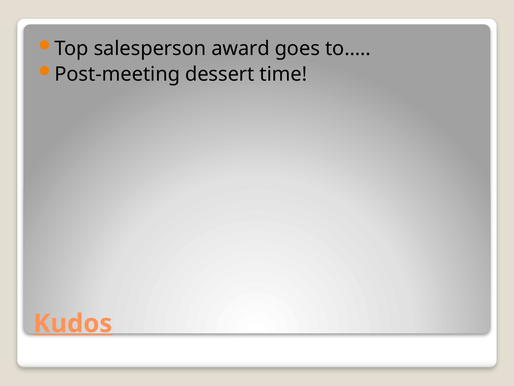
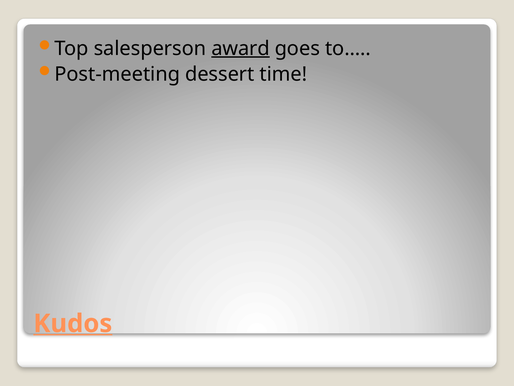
award underline: none -> present (241, 48)
